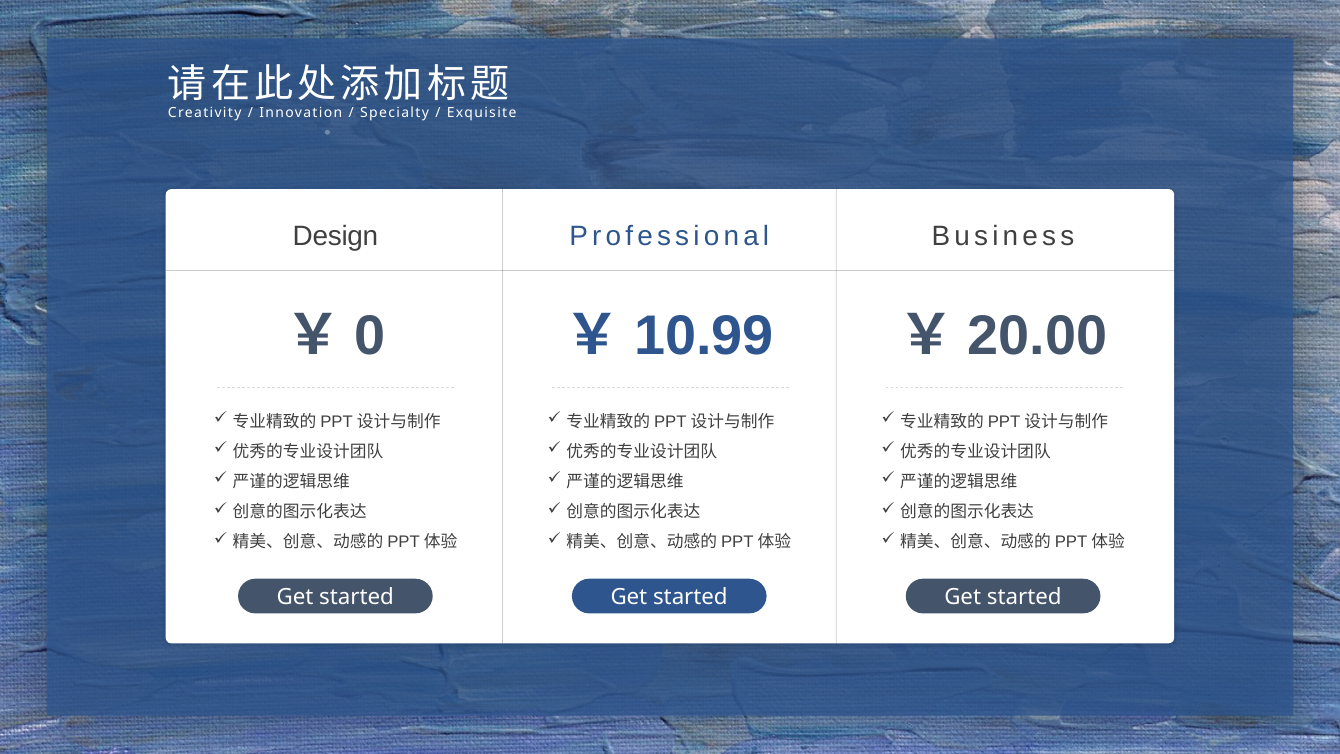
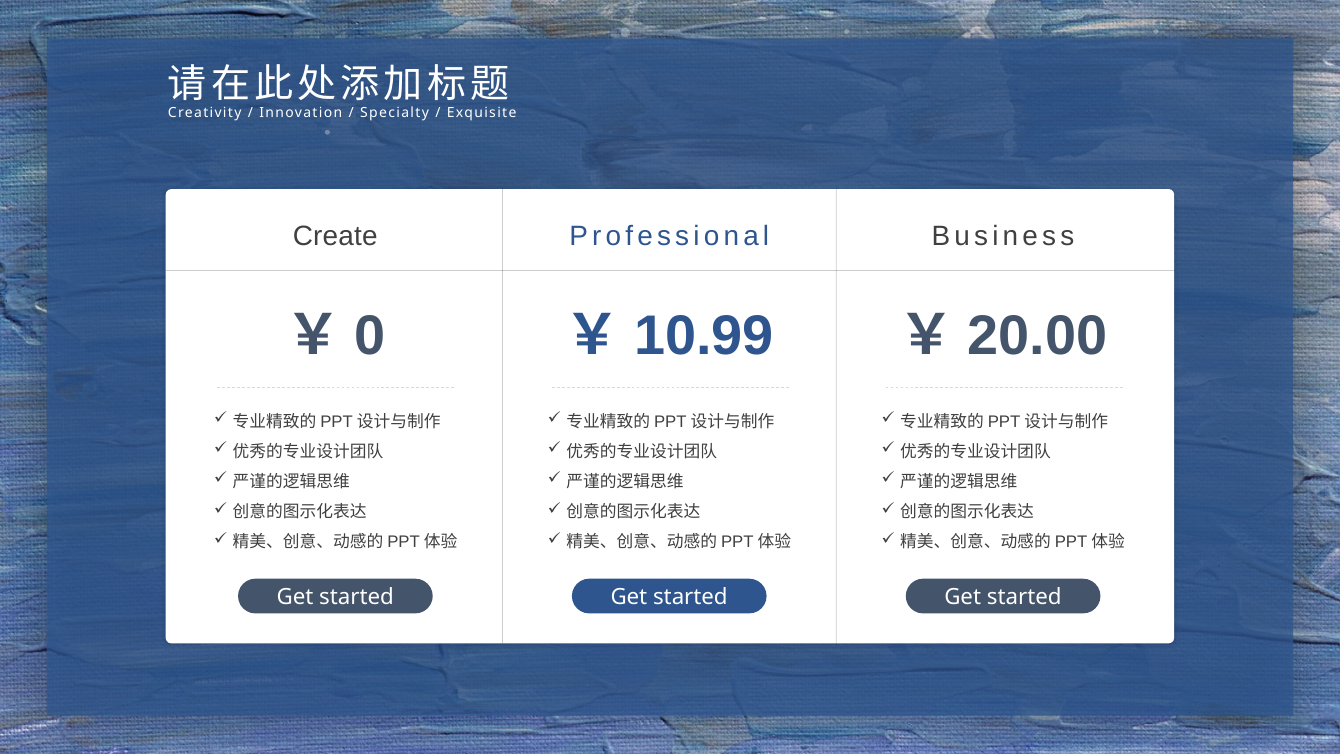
Design: Design -> Create (335, 236)
